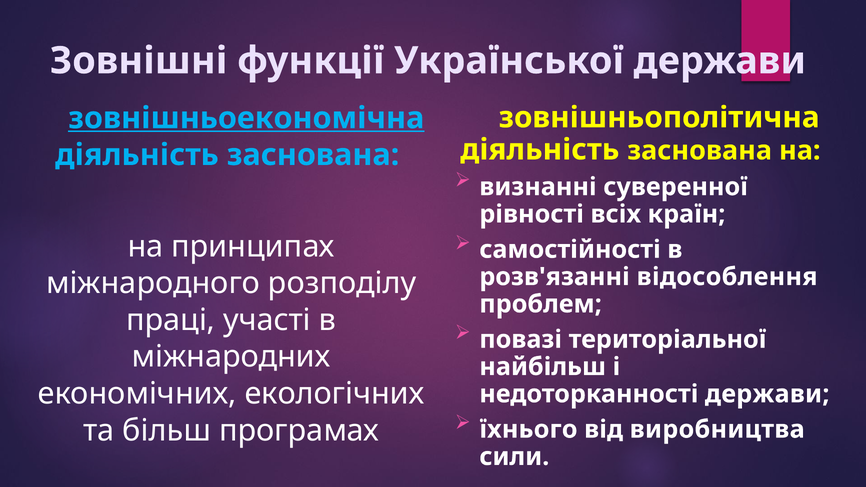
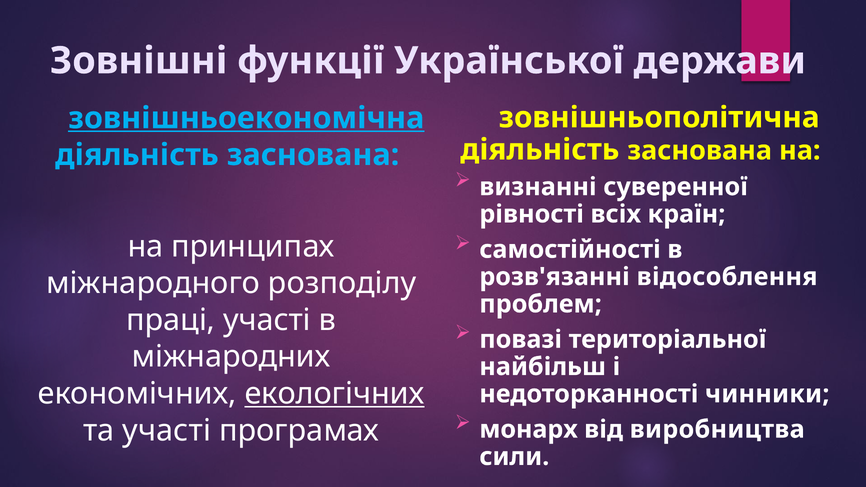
екологічних underline: none -> present (335, 394)
недоторканності держави: держави -> чинники (767, 394)
їхнього: їхнього -> монарх (529, 429)
та більш: більш -> участі (167, 431)
